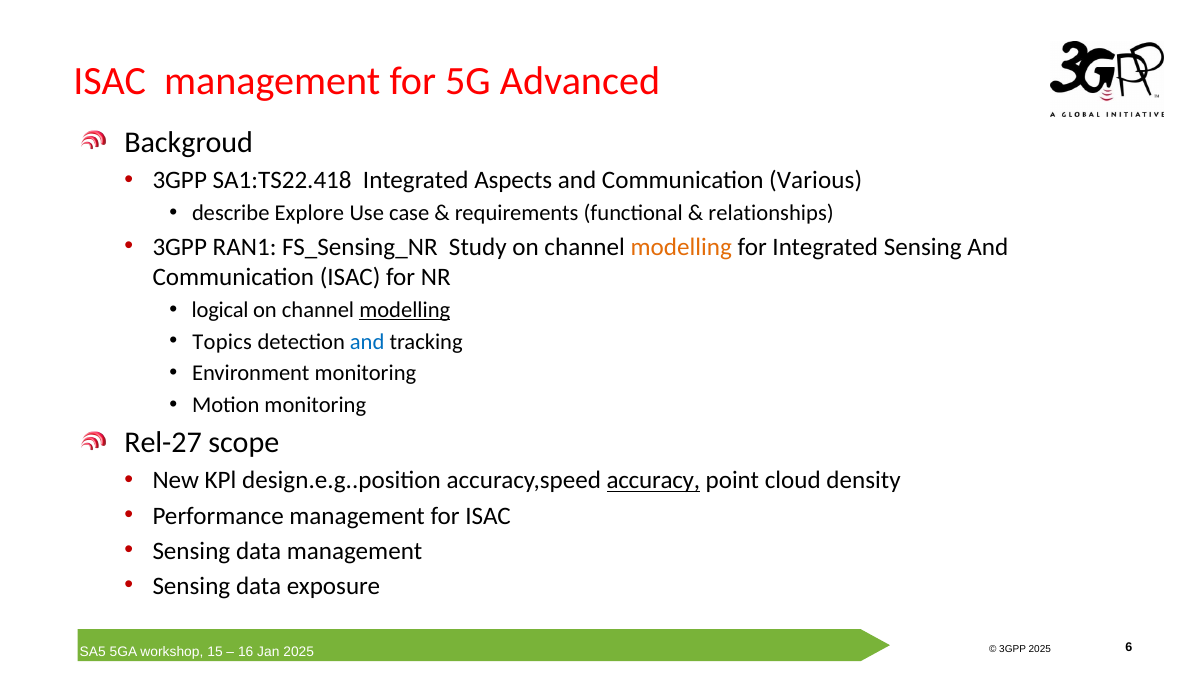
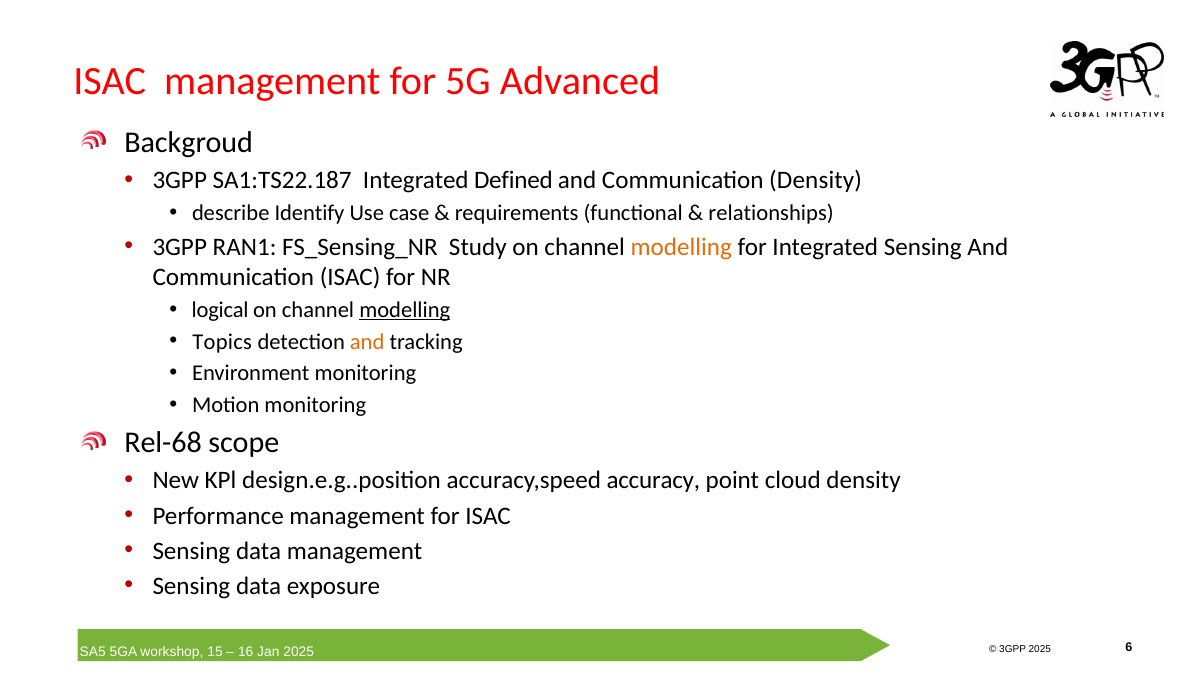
SA1:TS22.418: SA1:TS22.418 -> SA1:TS22.187 (282, 180)
Aspects: Aspects -> Defined (513, 180)
Communication Various: Various -> Density (816, 180)
Explore: Explore -> Identify (309, 213)
and colour: blue -> orange (367, 342)
Rel-27: Rel-27 -> Rel-68 (163, 443)
accuracy underline: present -> none (653, 481)
